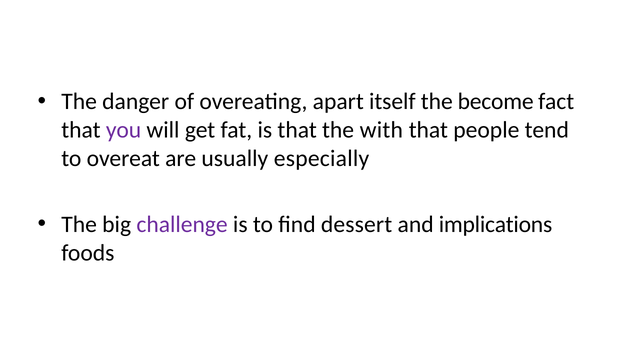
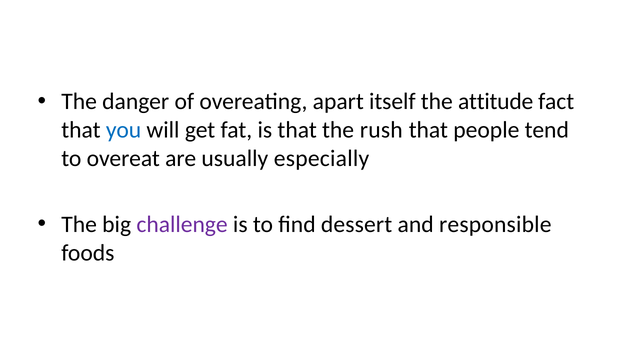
become: become -> attitude (496, 102)
you colour: purple -> blue (124, 130)
with: with -> rush (381, 130)
implications: implications -> responsible (495, 224)
